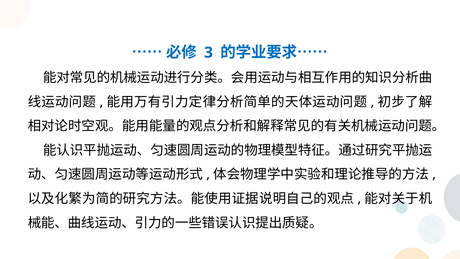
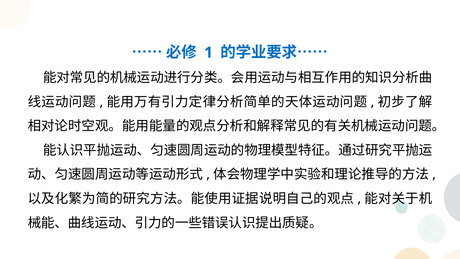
3: 3 -> 1 (209, 53)
